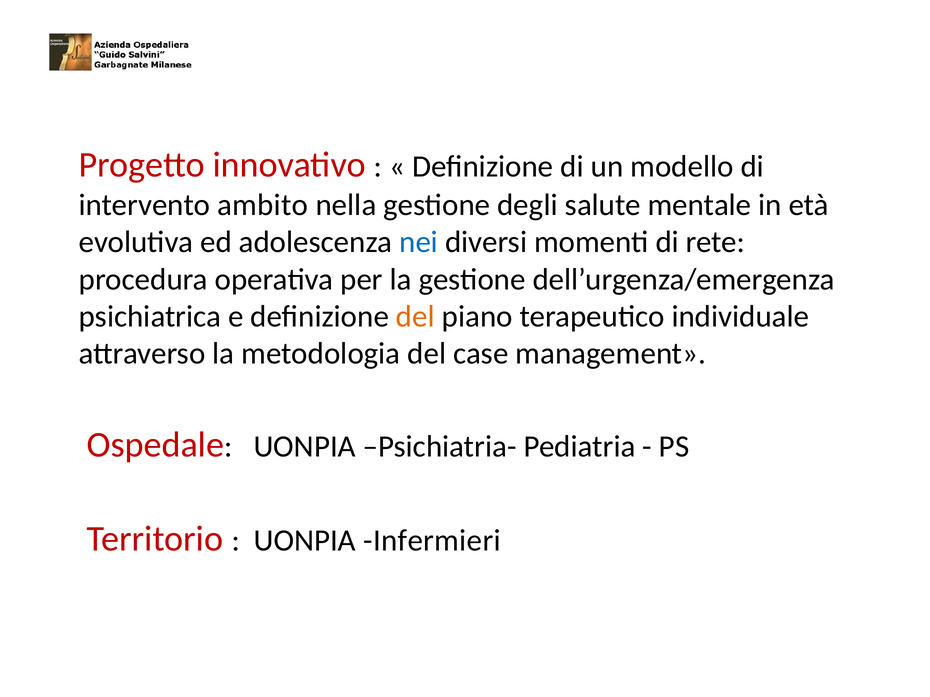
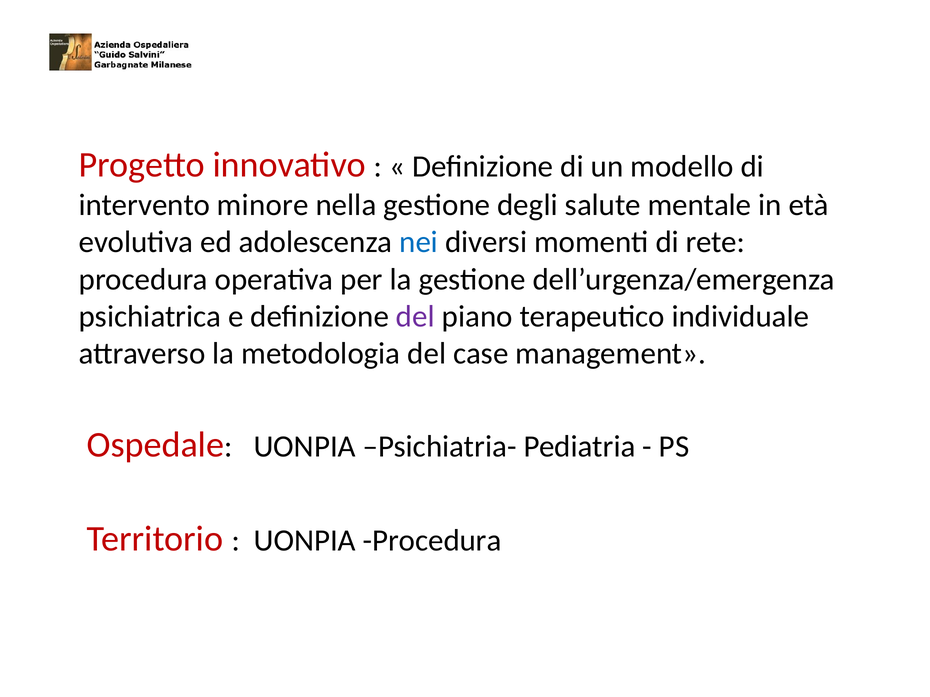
ambito: ambito -> minore (263, 205)
del colour: orange -> purple (415, 317)
UONPIA Infermieri: Infermieri -> Procedura (432, 541)
